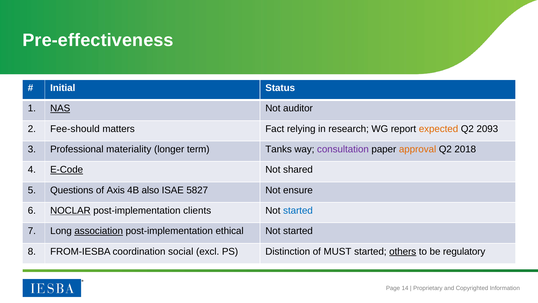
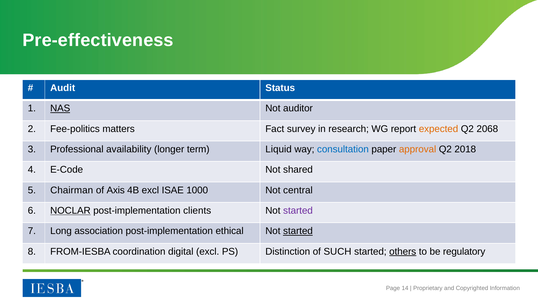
Initial: Initial -> Audit (63, 88)
Fee-should: Fee-should -> Fee-politics (75, 129)
relying: relying -> survey (301, 129)
2093: 2093 -> 2068 (487, 129)
materiality: materiality -> availability (129, 149)
Tanks: Tanks -> Liquid (279, 149)
consultation colour: purple -> blue (343, 149)
E-Code underline: present -> none (67, 170)
Questions: Questions -> Chairman (72, 190)
4B also: also -> excl (150, 190)
5827: 5827 -> 1000 (197, 190)
ensure: ensure -> central (298, 190)
started colour: blue -> purple (298, 210)
association underline: present -> none (99, 231)
started underline: none -> present (298, 231)
social: social -> digital (181, 251)
MUST: MUST -> SUCH (338, 251)
